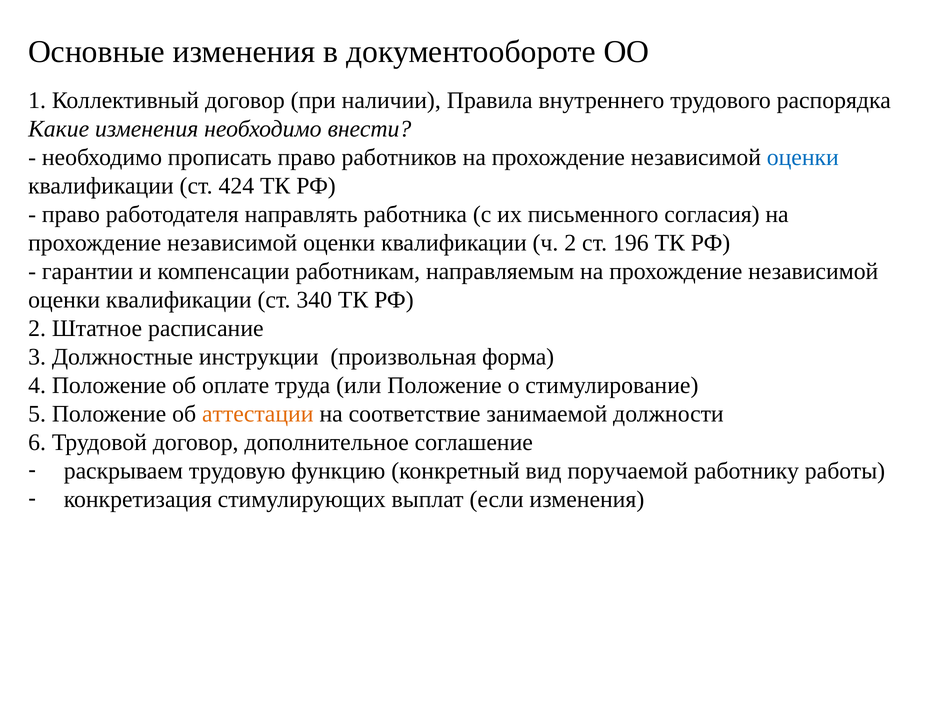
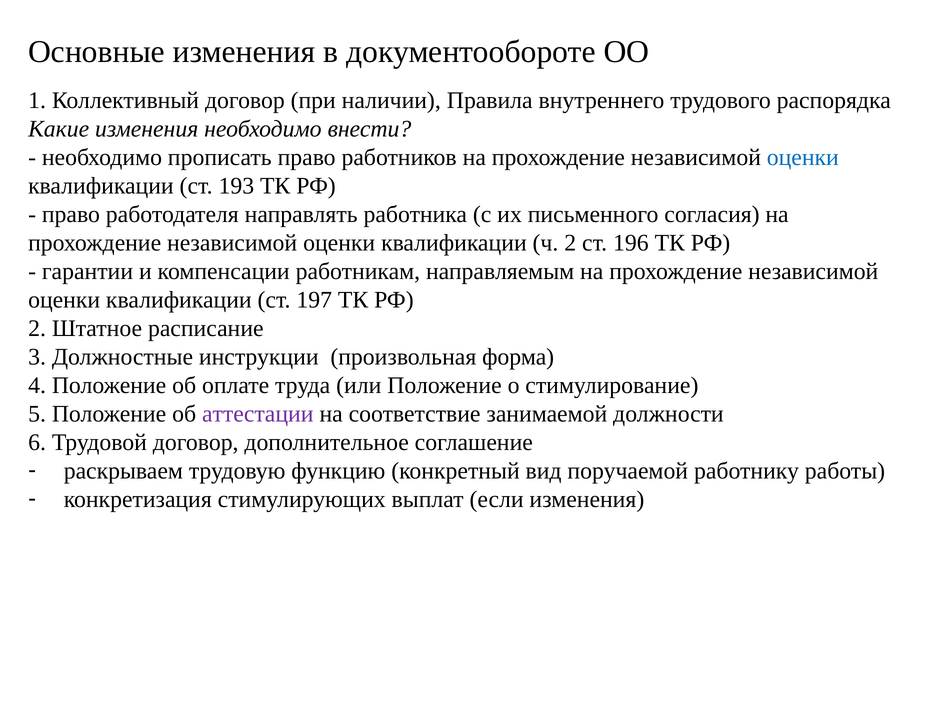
424: 424 -> 193 (236, 186)
340: 340 -> 197 (314, 300)
аттестации colour: orange -> purple (258, 414)
